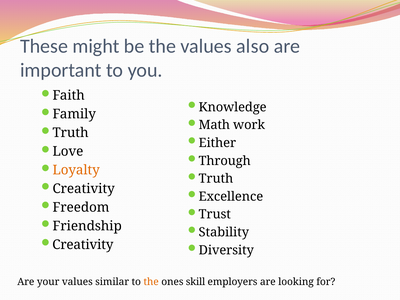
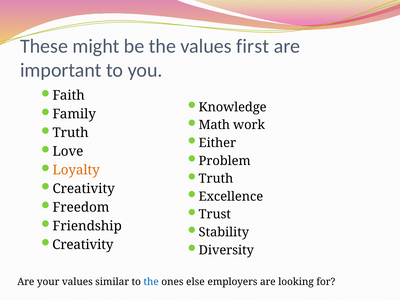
also: also -> first (253, 46)
Through: Through -> Problem (225, 161)
the colour: orange -> blue (151, 282)
skill: skill -> else (195, 282)
